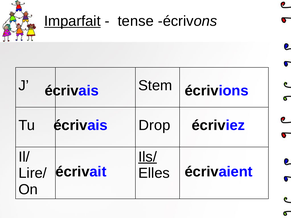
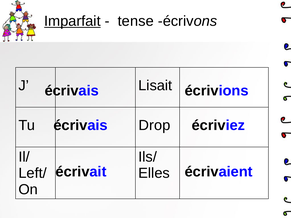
Stem: Stem -> Lisait (155, 86)
Ils/ underline: present -> none (148, 157)
Lire/: Lire/ -> Left/ (33, 173)
